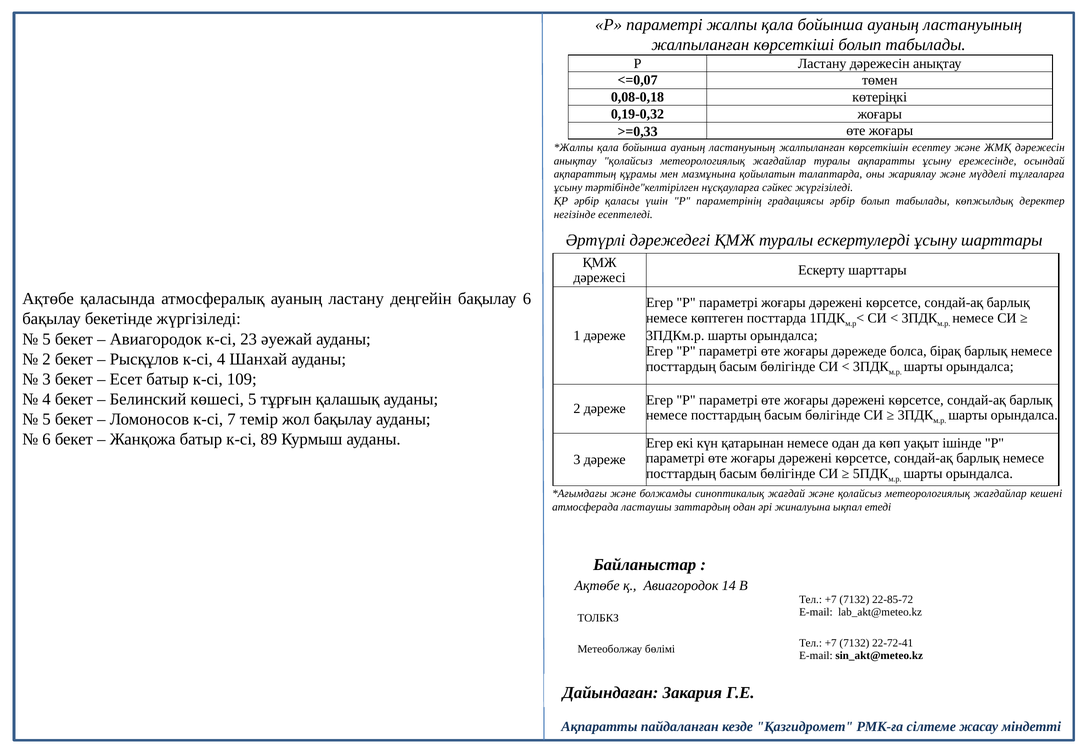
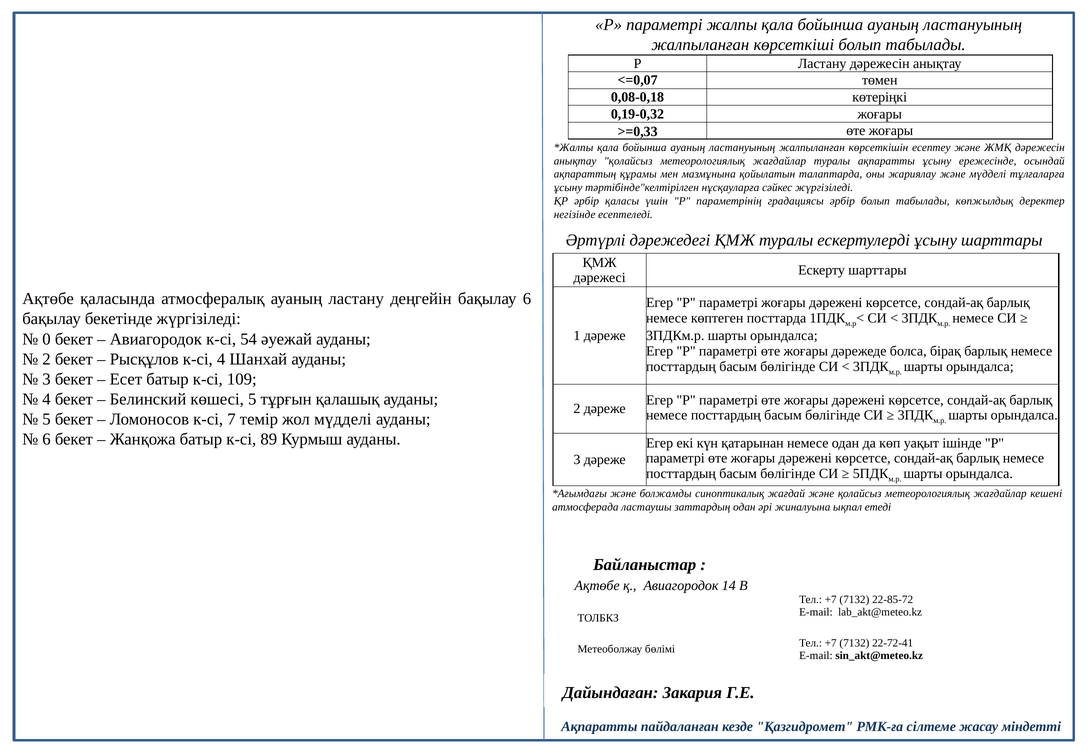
5: 5 -> 0 (47, 339)
23: 23 -> 54 (249, 339)
жол бақылау: бақылау -> мүдделі (343, 419)
